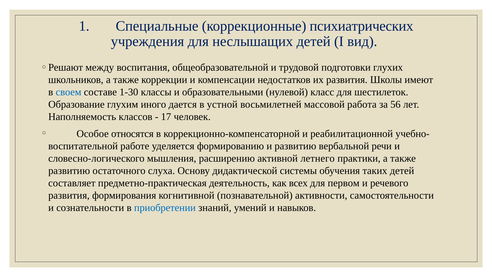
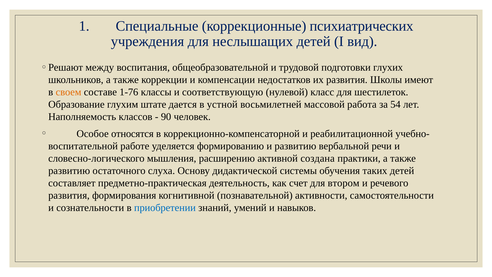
своем colour: blue -> orange (69, 92)
1-30: 1-30 -> 1-76 (129, 92)
образовательными: образовательными -> соответствующую (223, 92)
иного: иного -> штате (153, 104)
56: 56 -> 54 (396, 104)
17: 17 -> 90 (166, 117)
летнего: летнего -> создана (318, 158)
всех: всех -> счет (298, 183)
первом: первом -> втором (344, 183)
